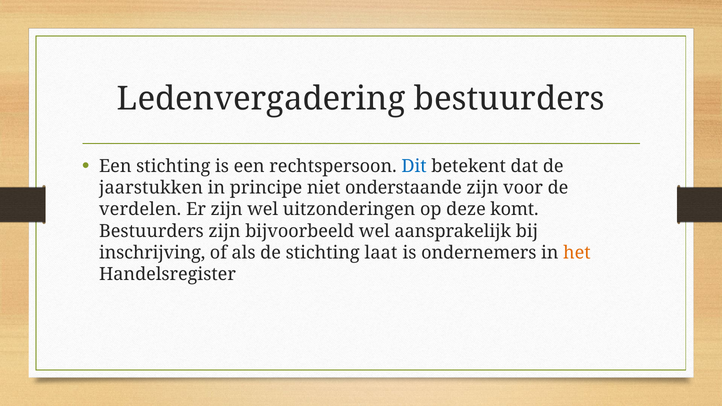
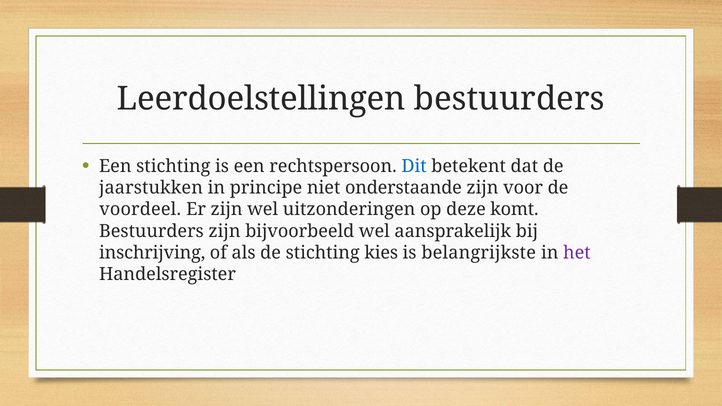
Ledenvergadering: Ledenvergadering -> Leerdoelstellingen (261, 99)
verdelen: verdelen -> voordeel (140, 210)
laat: laat -> kies (381, 253)
ondernemers: ondernemers -> belangrijkste (479, 253)
het colour: orange -> purple (577, 253)
